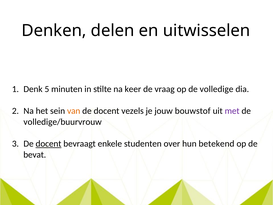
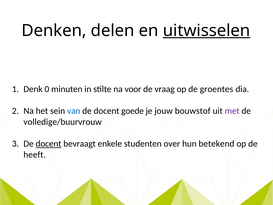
uitwisselen underline: none -> present (207, 31)
5: 5 -> 0 (47, 89)
keer: keer -> voor (133, 89)
volledige: volledige -> groentes (217, 89)
van colour: orange -> blue (74, 111)
vezels: vezels -> goede (133, 111)
bevat: bevat -> heeft (35, 155)
